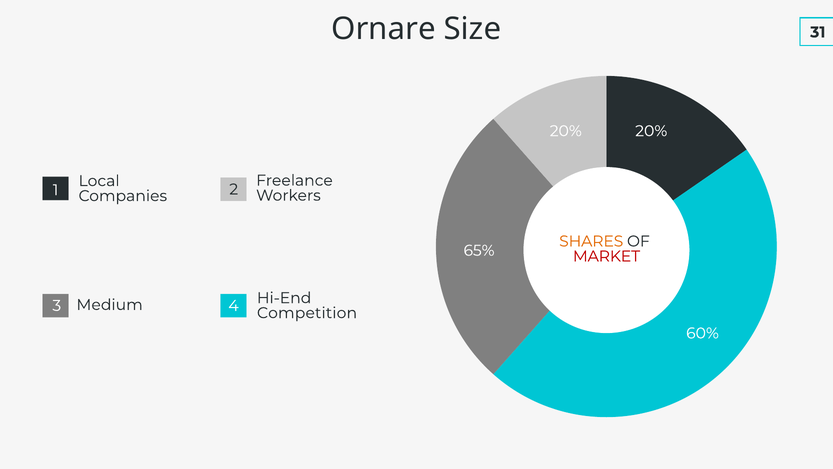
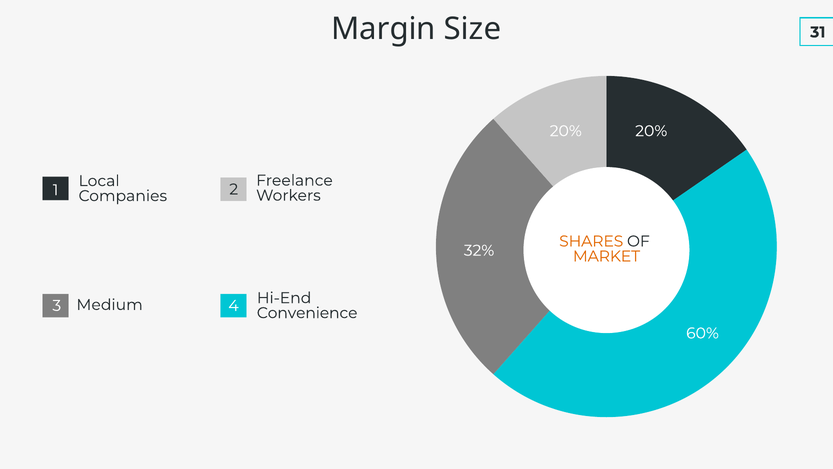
Ornare: Ornare -> Margin (384, 29)
65%: 65% -> 32% (479, 250)
MARKET colour: red -> orange (606, 256)
Competition: Competition -> Convenience (307, 313)
